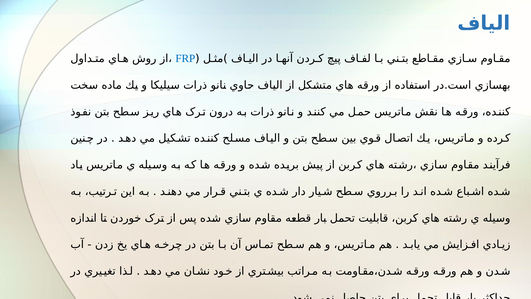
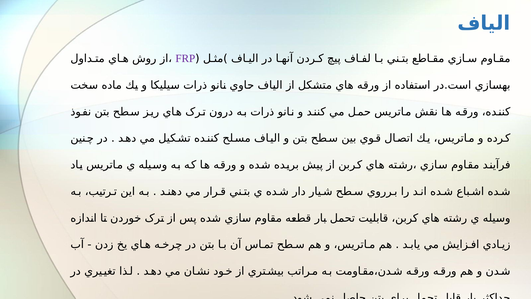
FRP colour: blue -> purple (185, 58)
